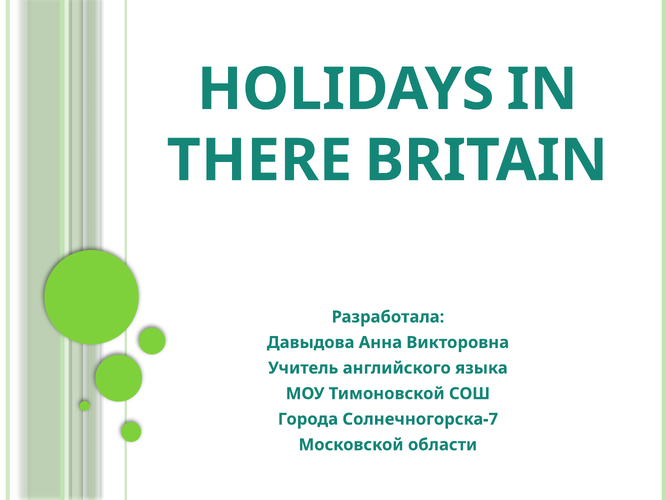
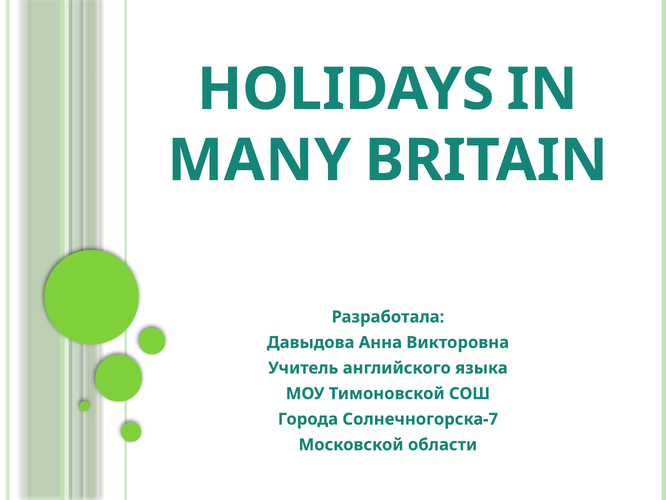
THERE: THERE -> MANY (259, 160)
